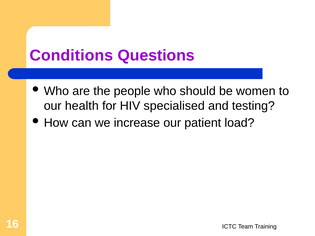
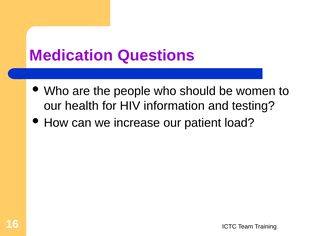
Conditions: Conditions -> Medication (71, 55)
specialised: specialised -> information (174, 106)
